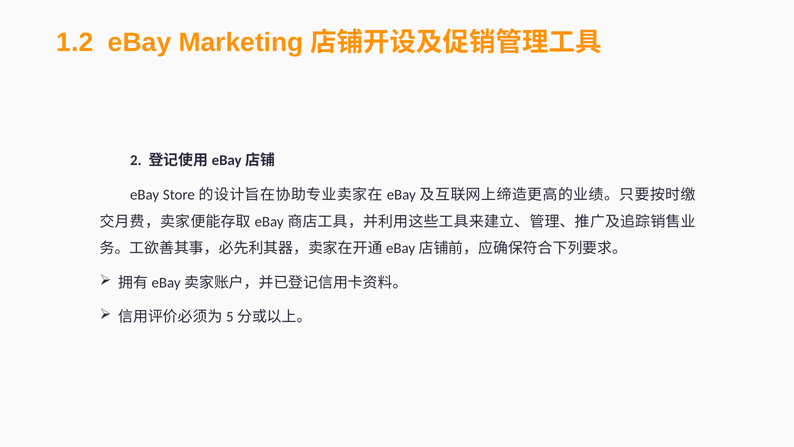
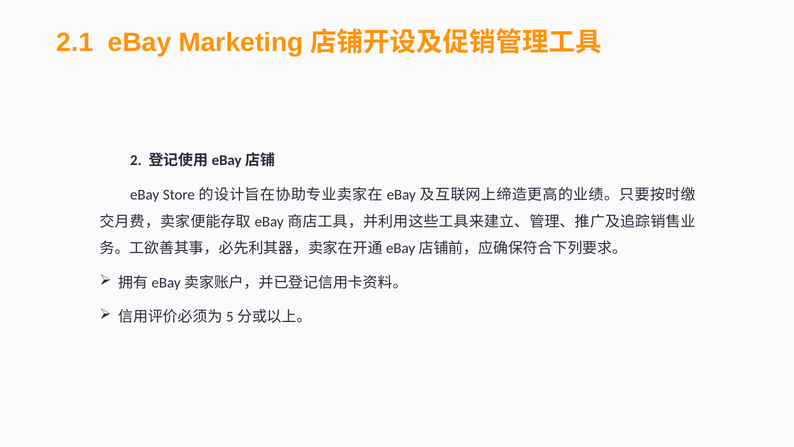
1.2: 1.2 -> 2.1 (75, 42)
